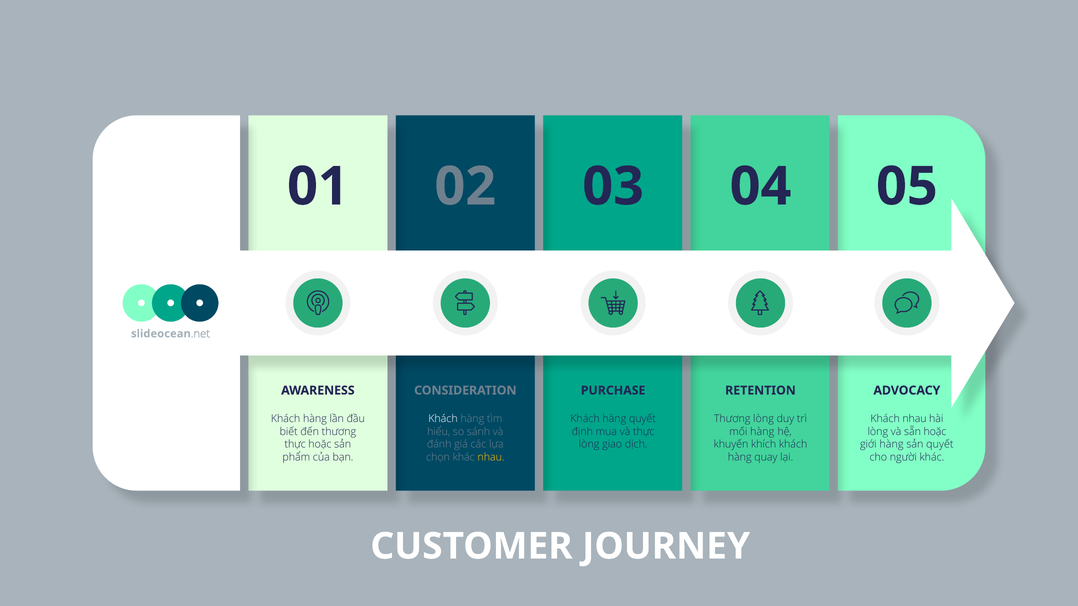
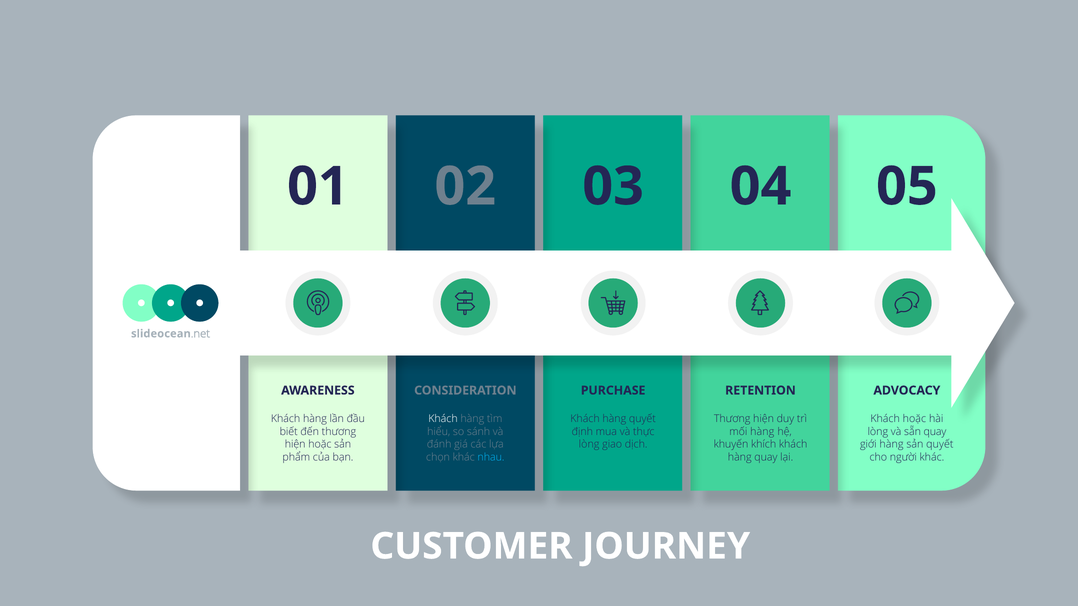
lòng: lòng -> hiện (764, 419)
Khách nhau: nhau -> hoặc (914, 419)
sẵn hoặc: hoặc -> quay (935, 432)
thực: thực -> hiện (295, 445)
nhau colour: yellow -> light blue (491, 458)
